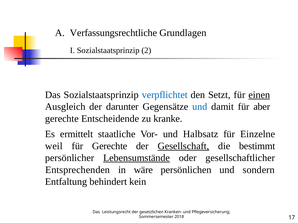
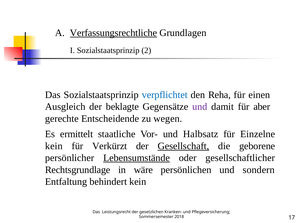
Verfassungsrechtliche underline: none -> present (114, 33)
Setzt: Setzt -> Reha (219, 95)
einen underline: present -> none (259, 95)
darunter: darunter -> beklagte (122, 107)
und colour: blue -> purple (200, 107)
kranke: kranke -> wegen (168, 119)
weil: weil -> kein (54, 146)
für Gerechte: Gerechte -> Verkürzt (110, 146)
bestimmt: bestimmt -> geborene (257, 146)
Entsprechenden: Entsprechenden -> Rechtsgrundlage (78, 170)
